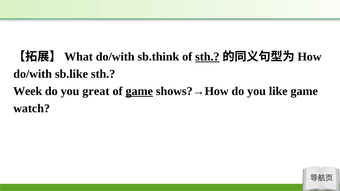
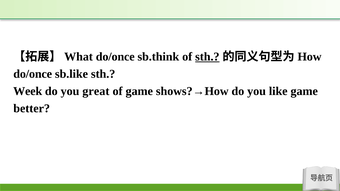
What do/with: do/with -> do/once (115, 57)
do/with: do/with -> do/once (33, 74)
game underline: present -> none (139, 91)
watch: watch -> better (32, 109)
